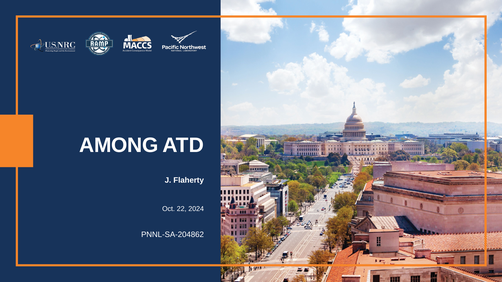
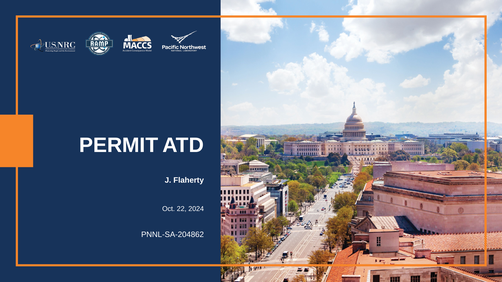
AMONG: AMONG -> PERMIT (119, 145)
